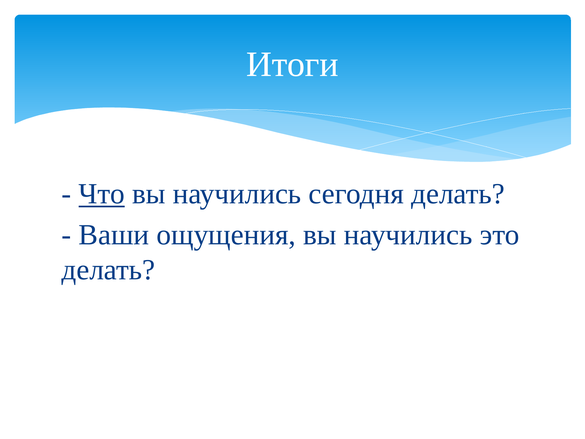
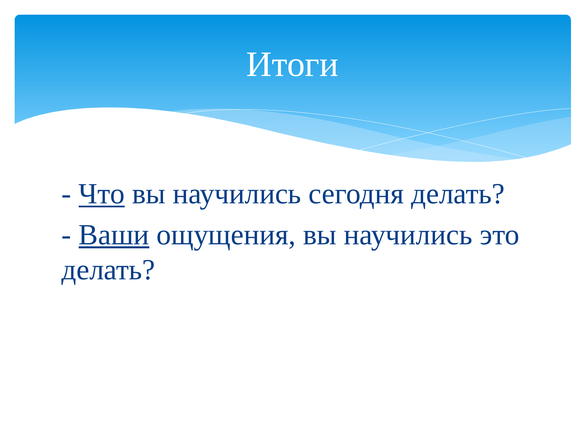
Ваши underline: none -> present (114, 235)
